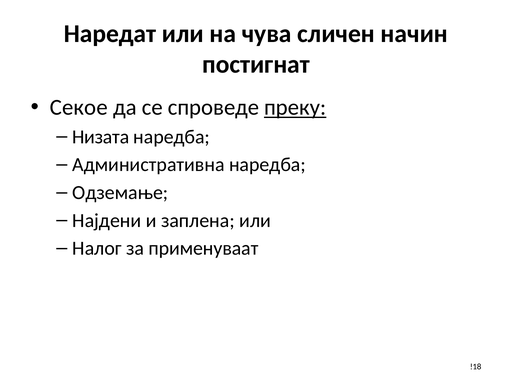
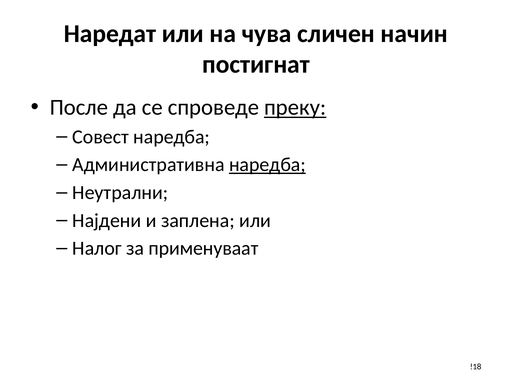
Секое: Секое -> После (79, 107)
Низата: Низата -> Совест (101, 137)
наредба underline: none -> present (267, 165)
Одземање: Одземање -> Неутрални (120, 193)
